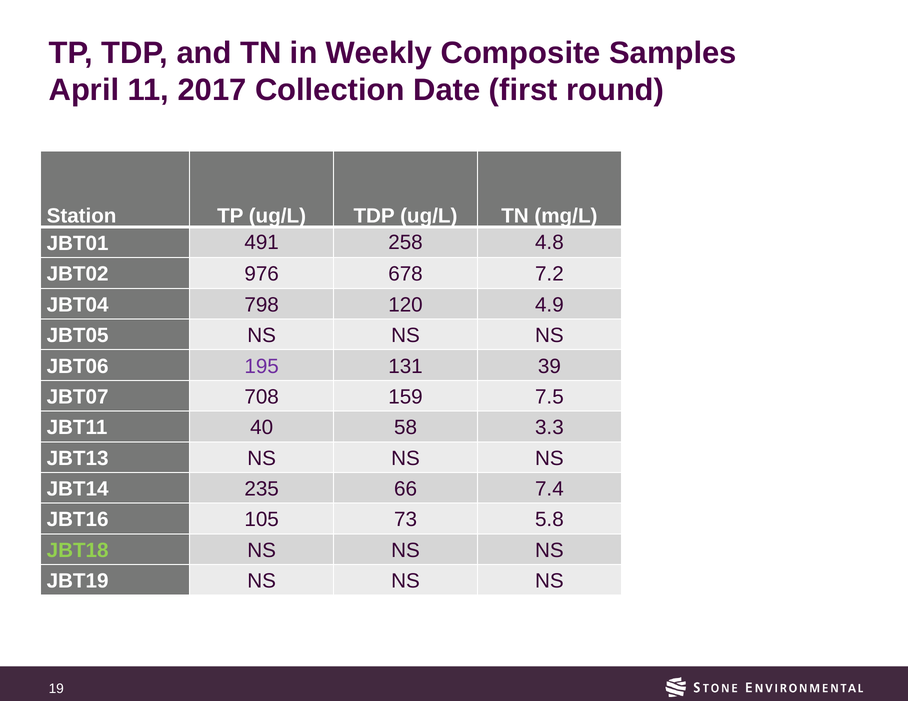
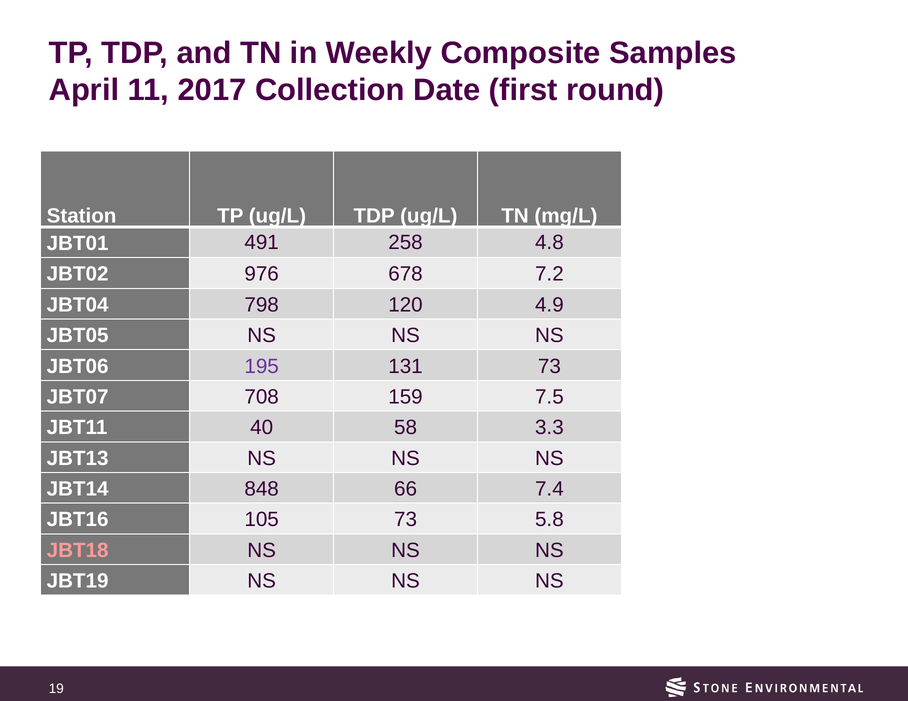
131 39: 39 -> 73 (549, 367)
235: 235 -> 848 (262, 489)
JBT18 colour: light green -> pink (78, 551)
